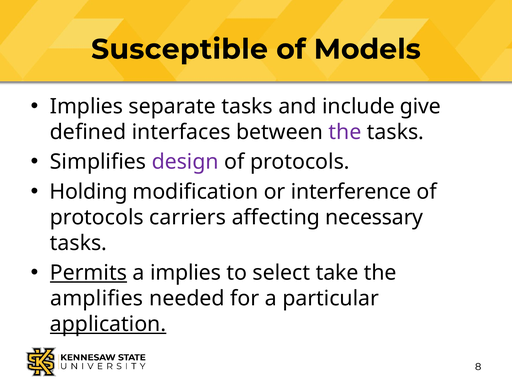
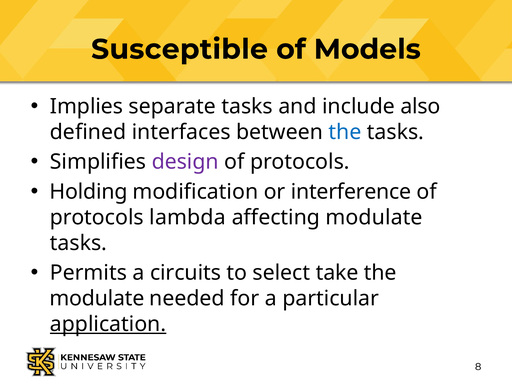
give: give -> also (420, 106)
the colour: purple -> blue (345, 132)
carriers: carriers -> lambda (188, 217)
affecting necessary: necessary -> modulate (374, 217)
Permits underline: present -> none (88, 273)
a implies: implies -> circuits (185, 273)
amplifies: amplifies -> modulate (97, 298)
